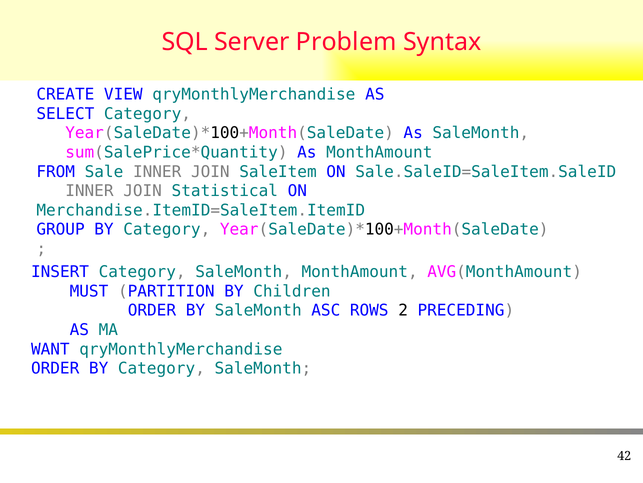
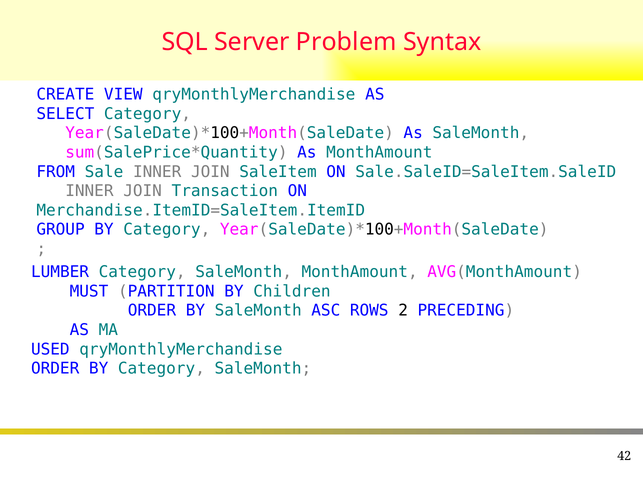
Statistical: Statistical -> Transaction (225, 191)
INSERT: INSERT -> LUMBER (60, 271)
WANT: WANT -> USED (50, 349)
